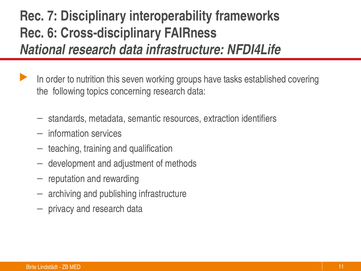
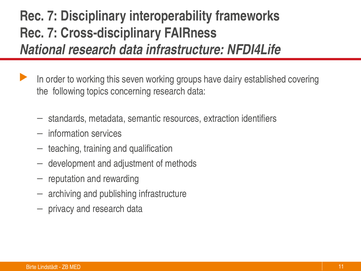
6: 6 -> 7 (52, 33)
to nutrition: nutrition -> working (91, 79)
tasks: tasks -> dairy (233, 79)
